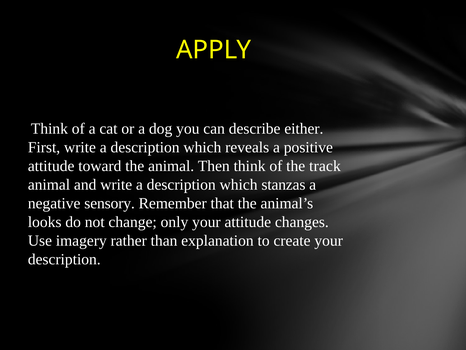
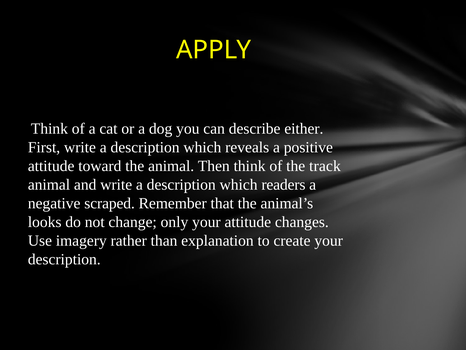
stanzas: stanzas -> readers (283, 185)
sensory: sensory -> scraped (110, 203)
